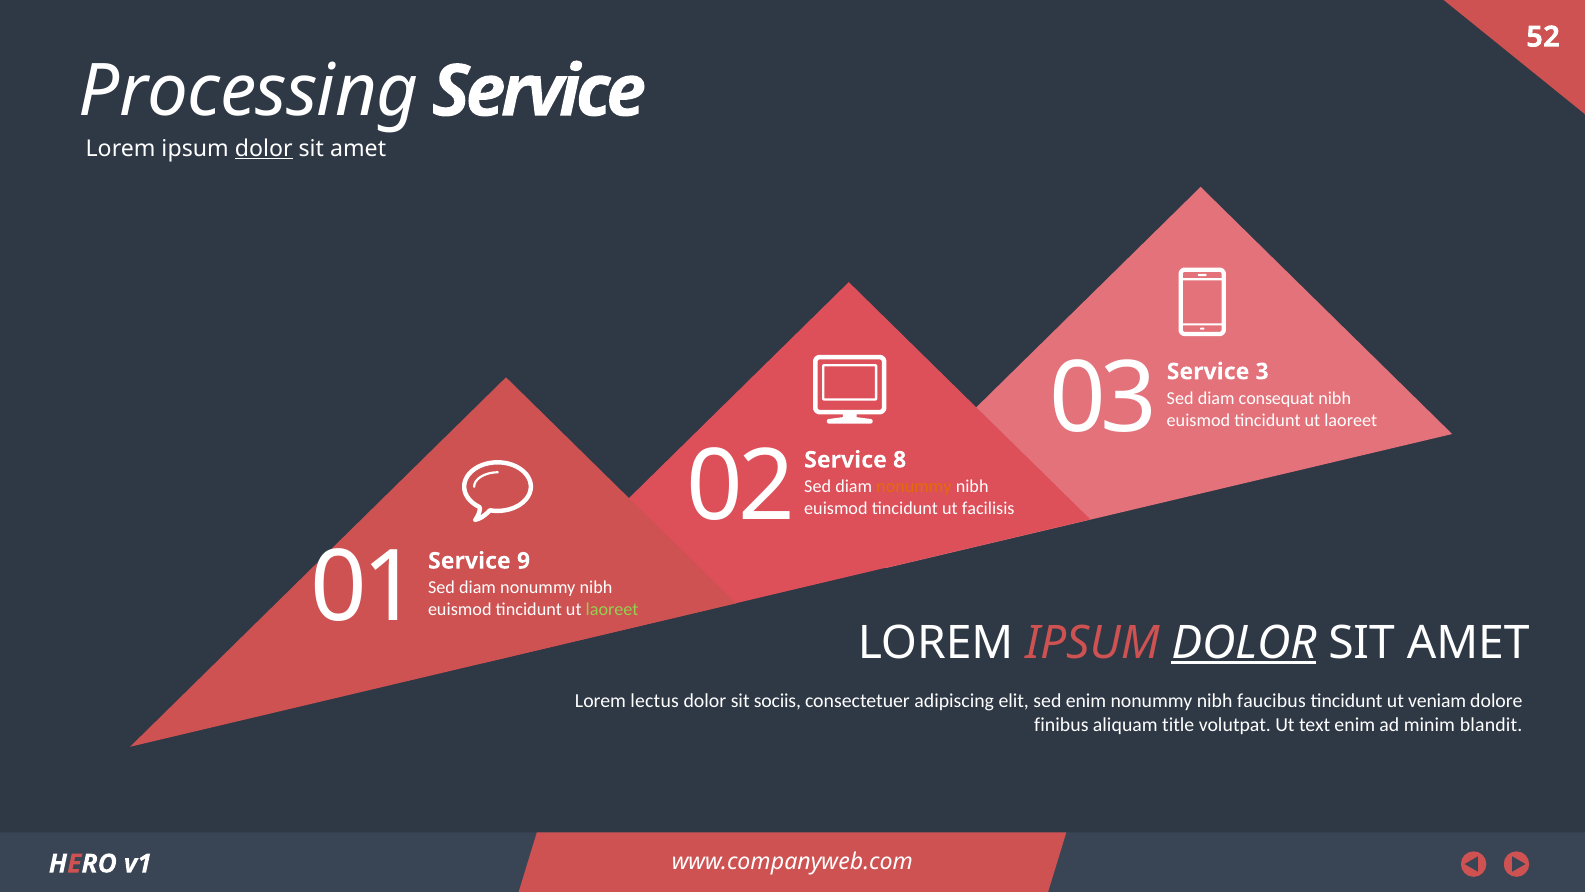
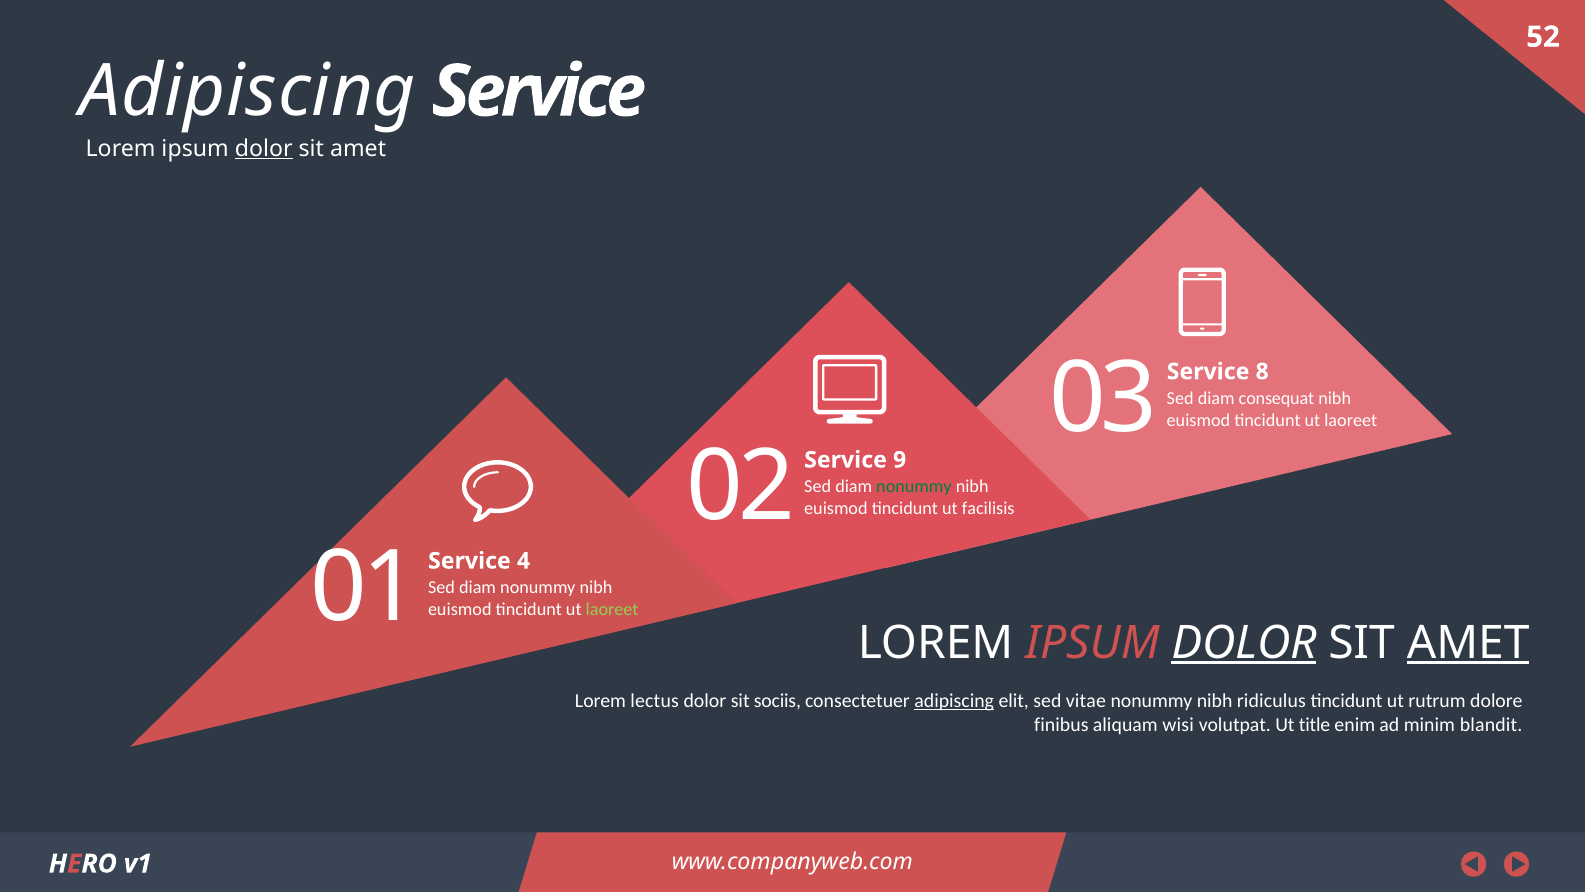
Processing: Processing -> Adipiscing (248, 92)
3: 3 -> 8 (1262, 371)
8: 8 -> 9 (900, 460)
nonummy colour: orange -> green (914, 486)
9: 9 -> 4 (523, 561)
AMET underline: none -> present (1468, 643)
adipiscing underline: none -> present (954, 701)
sed enim: enim -> vitae (1086, 701)
faucibus: faucibus -> ridiculus (1271, 701)
veniam: veniam -> rutrum (1437, 701)
title: title -> wisi (1178, 725)
text: text -> title (1315, 725)
